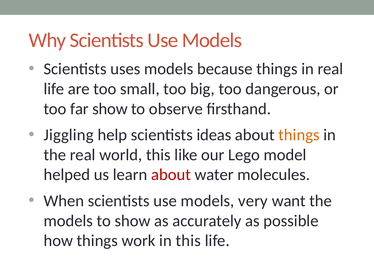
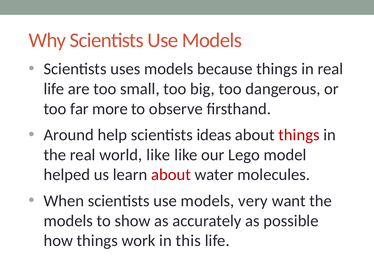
far show: show -> more (110, 109)
Jiggling: Jiggling -> Around (69, 135)
things colour: orange -> red (299, 135)
world this: this -> like (158, 155)
